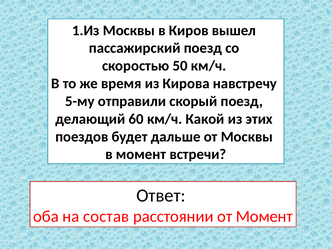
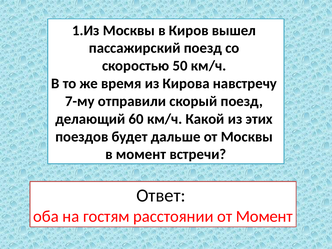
5-му: 5-му -> 7-му (80, 101)
состав: состав -> гостям (106, 216)
